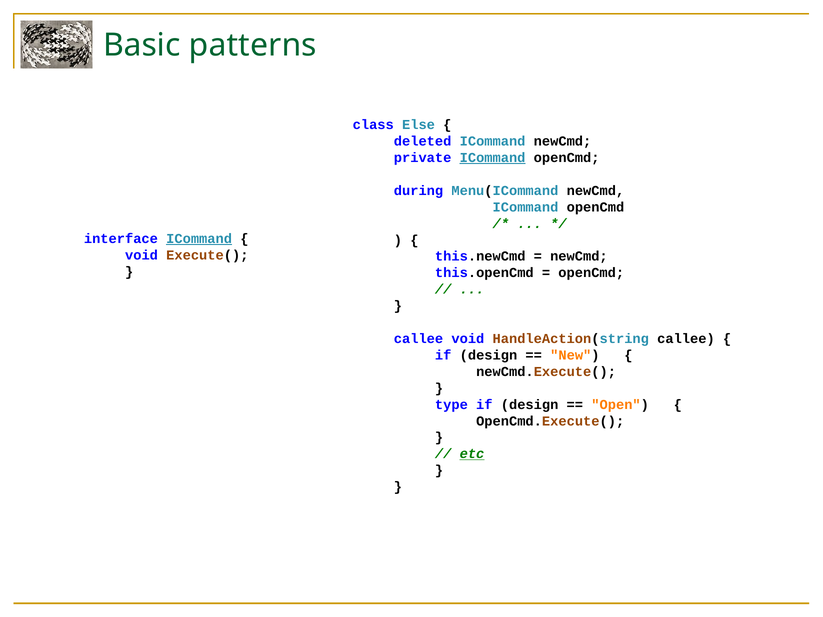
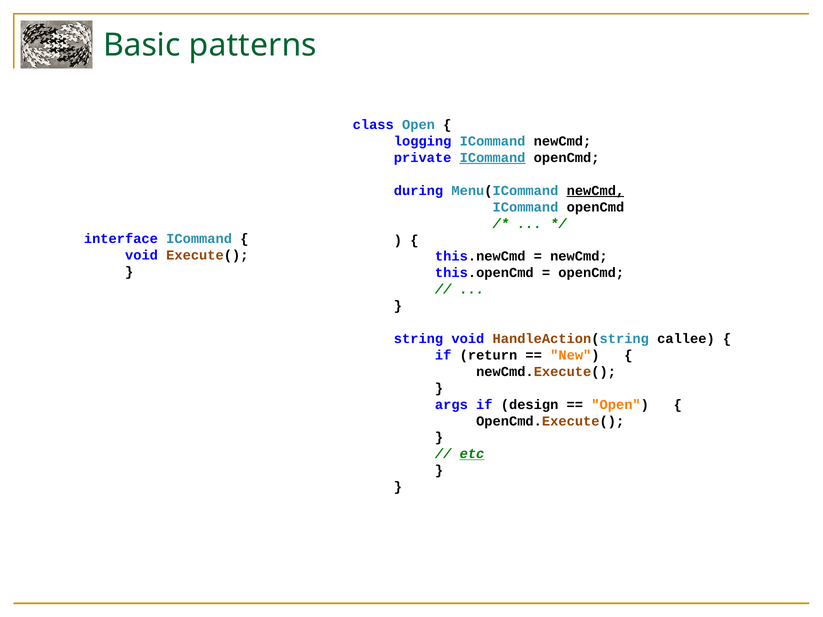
class Else: Else -> Open (419, 125)
deleted: deleted -> logging (423, 141)
newCmd underline: none -> present (595, 191)
ICommand underline: present -> none (199, 239)
callee: callee -> string (419, 339)
design: design -> return (488, 355)
type: type -> args (451, 405)
